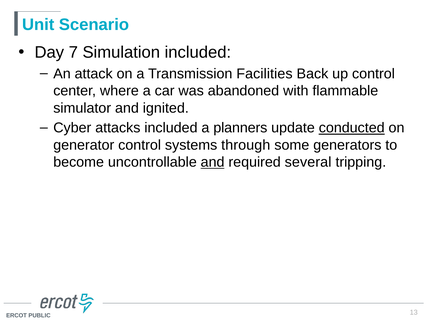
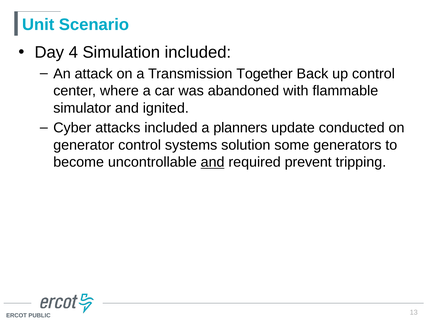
7: 7 -> 4 (73, 52)
Facilities: Facilities -> Together (265, 74)
conducted underline: present -> none (352, 128)
through: through -> solution (246, 145)
several: several -> prevent (308, 162)
